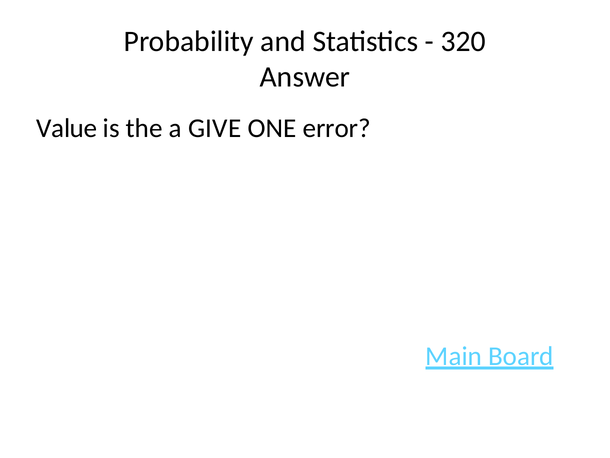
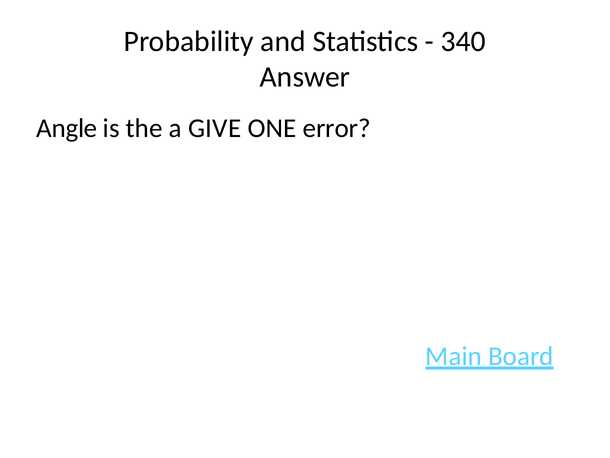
320: 320 -> 340 (463, 41)
Value: Value -> Angle (67, 128)
